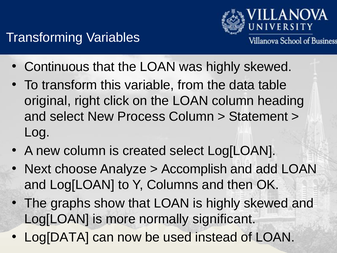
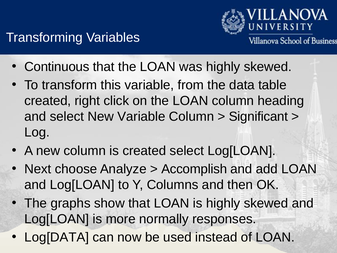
original: original -> created (48, 101)
New Process: Process -> Variable (141, 116)
Statement: Statement -> Significant (258, 116)
significant: significant -> responses (224, 219)
